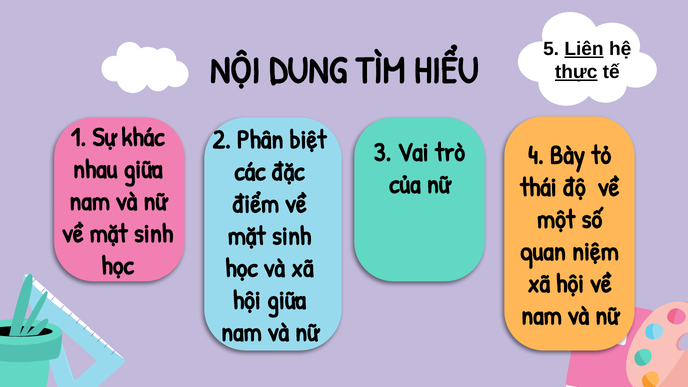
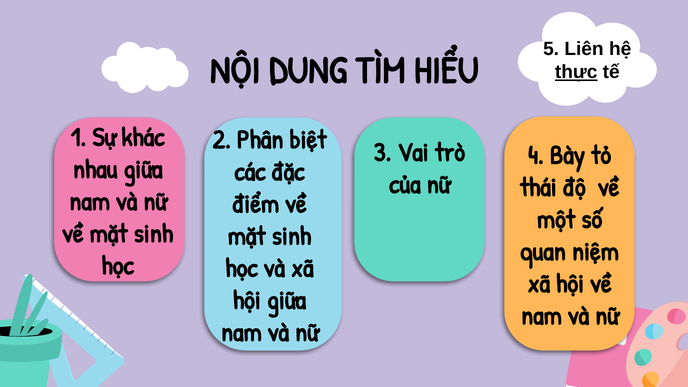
Liên underline: present -> none (584, 49)
